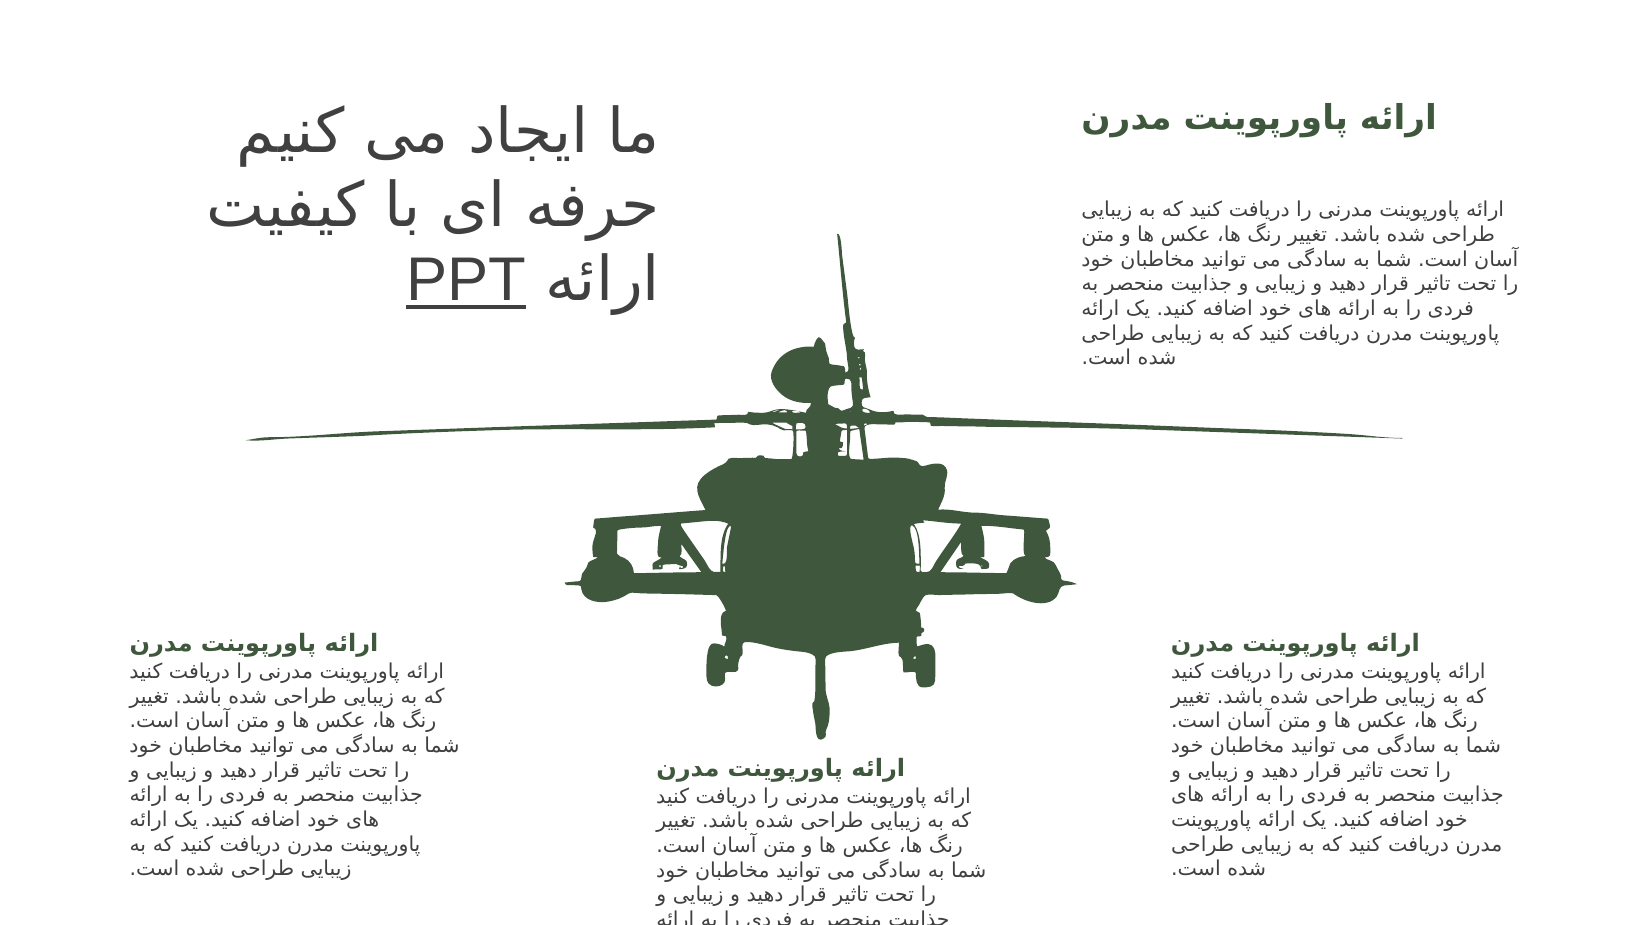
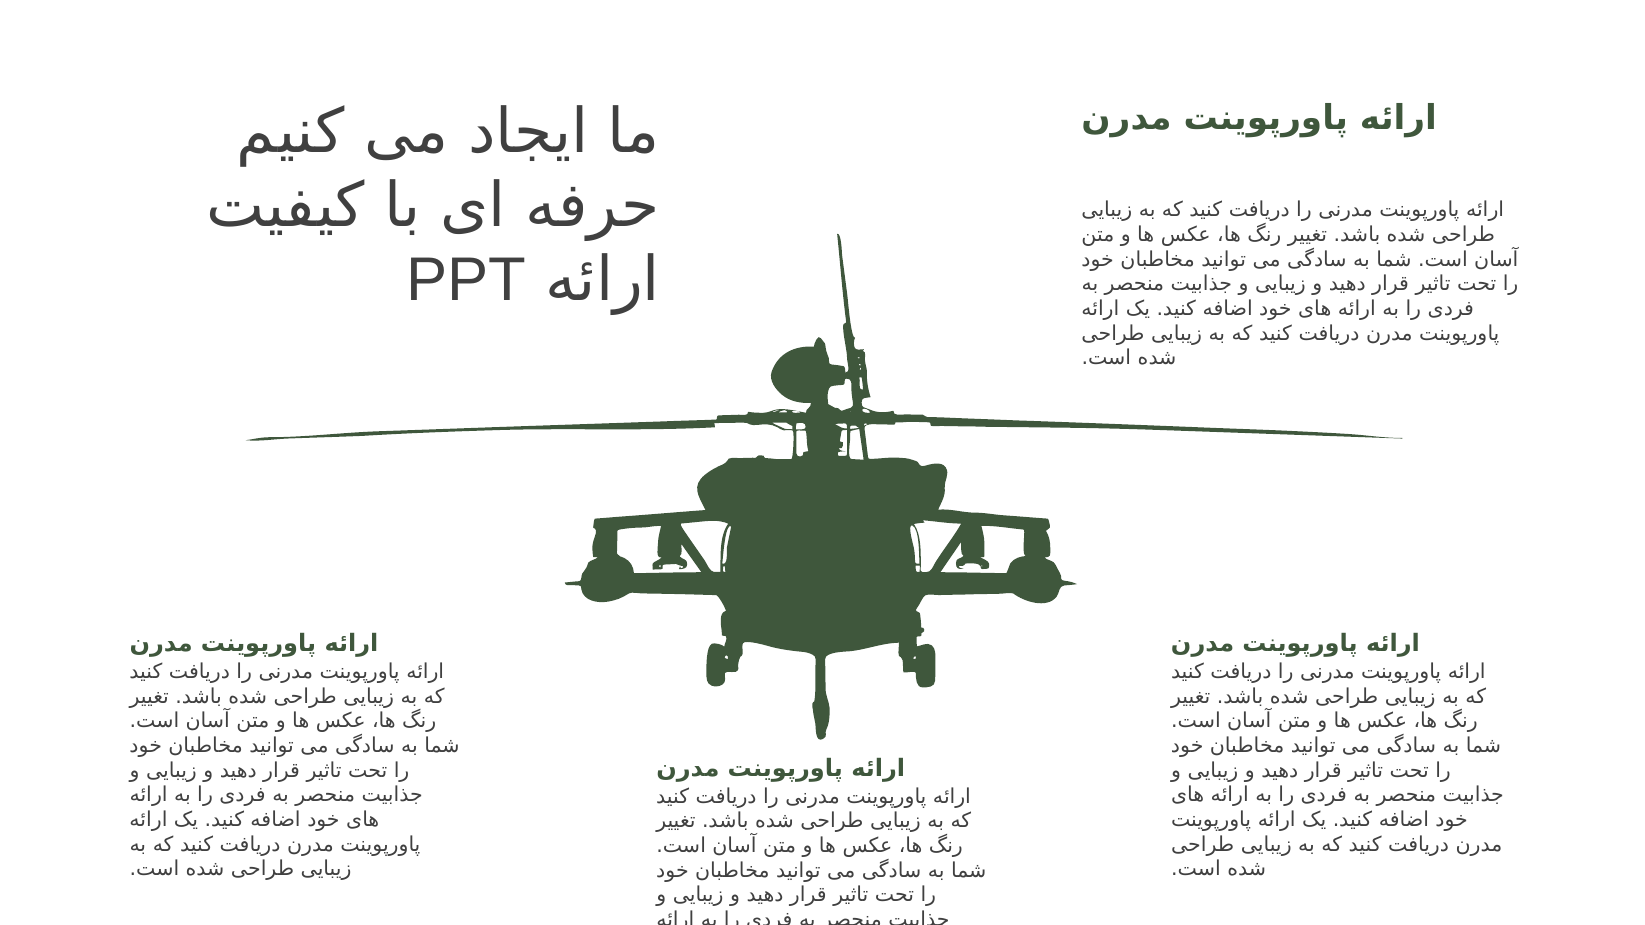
PPT underline: present -> none (466, 281)
